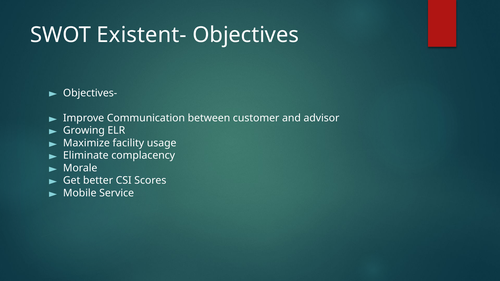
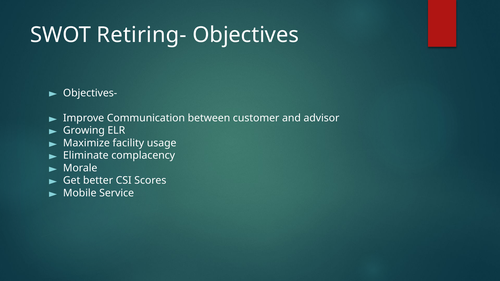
Existent-: Existent- -> Retiring- (142, 35)
